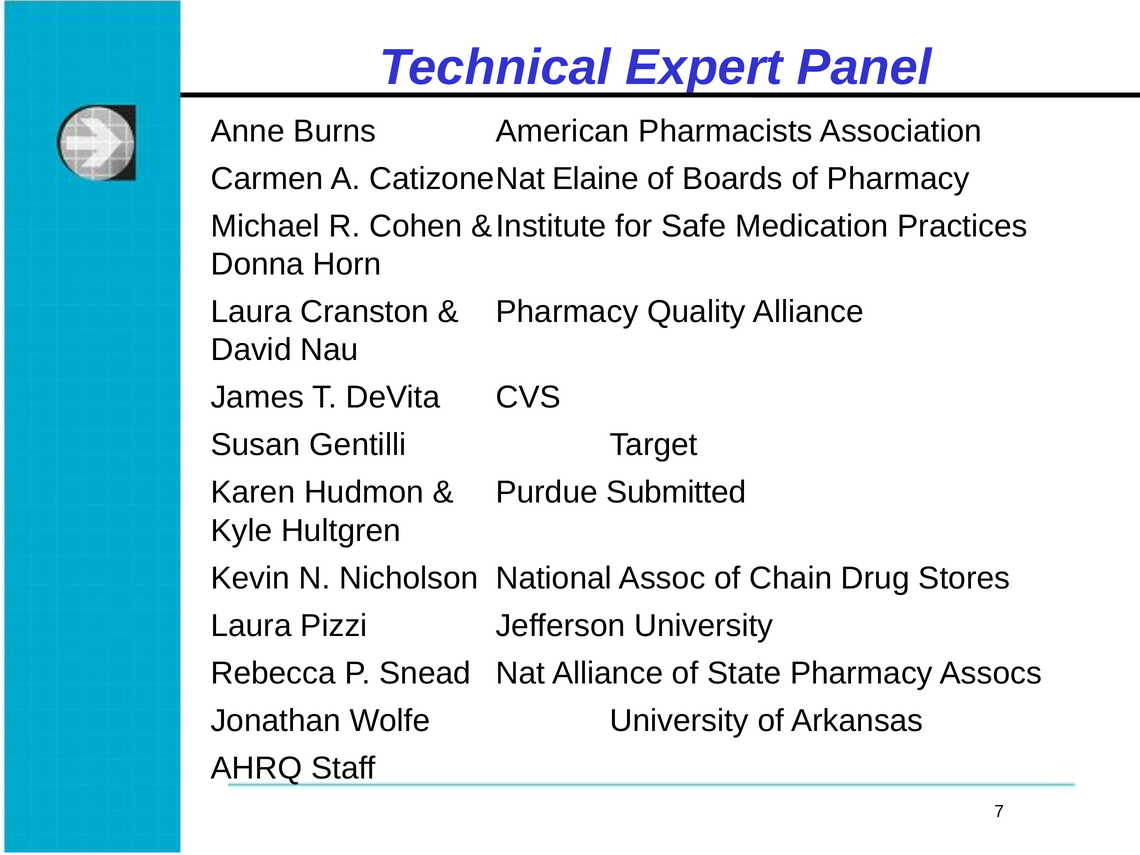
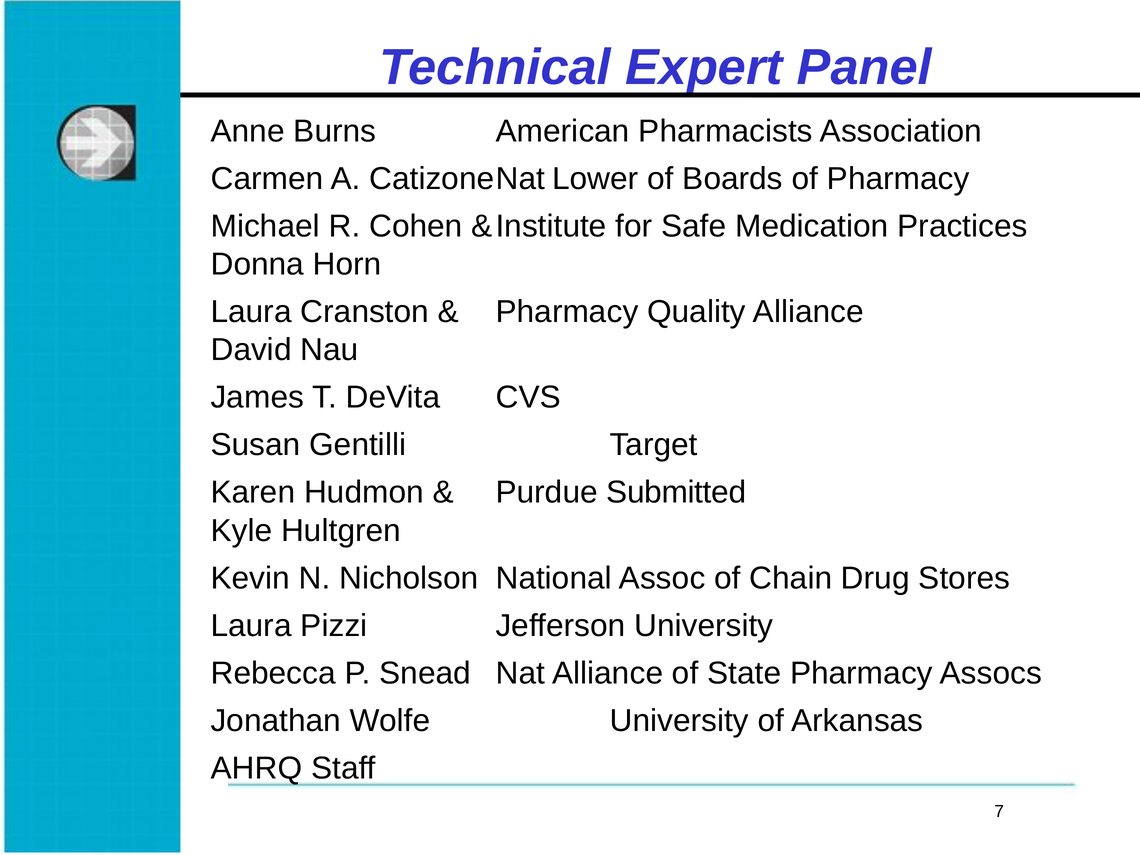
Elaine: Elaine -> Lower (595, 179)
